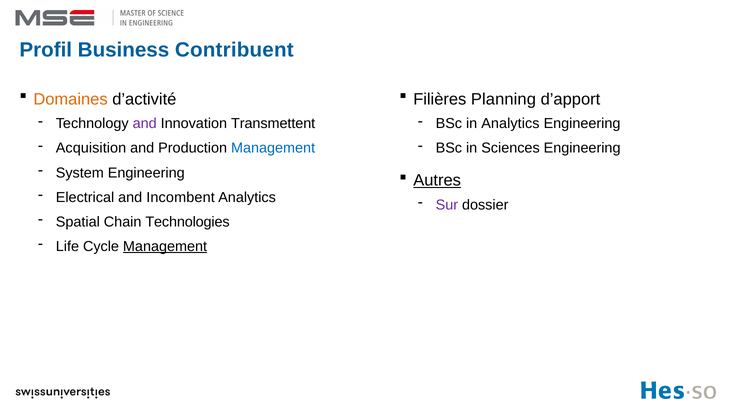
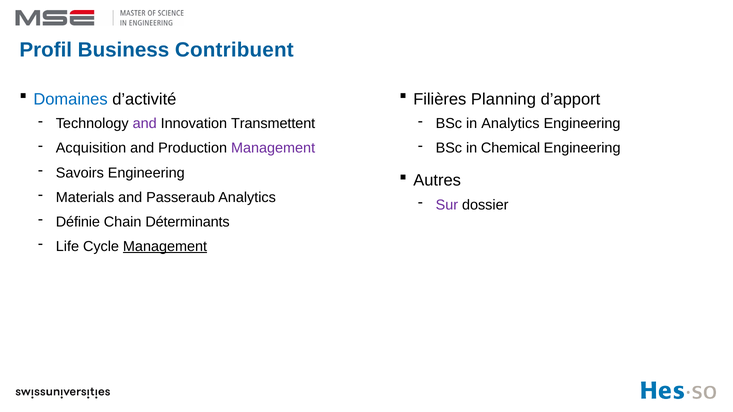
Domaines colour: orange -> blue (71, 99)
Sciences: Sciences -> Chemical (511, 148)
Management colour: blue -> purple (273, 148)
System: System -> Savoirs (80, 173)
Autres underline: present -> none (437, 180)
Electrical: Electrical -> Materials (85, 197)
Incombent: Incombent -> Passeraub (181, 197)
Spatial: Spatial -> Définie (78, 222)
Technologies: Technologies -> Déterminants (188, 222)
